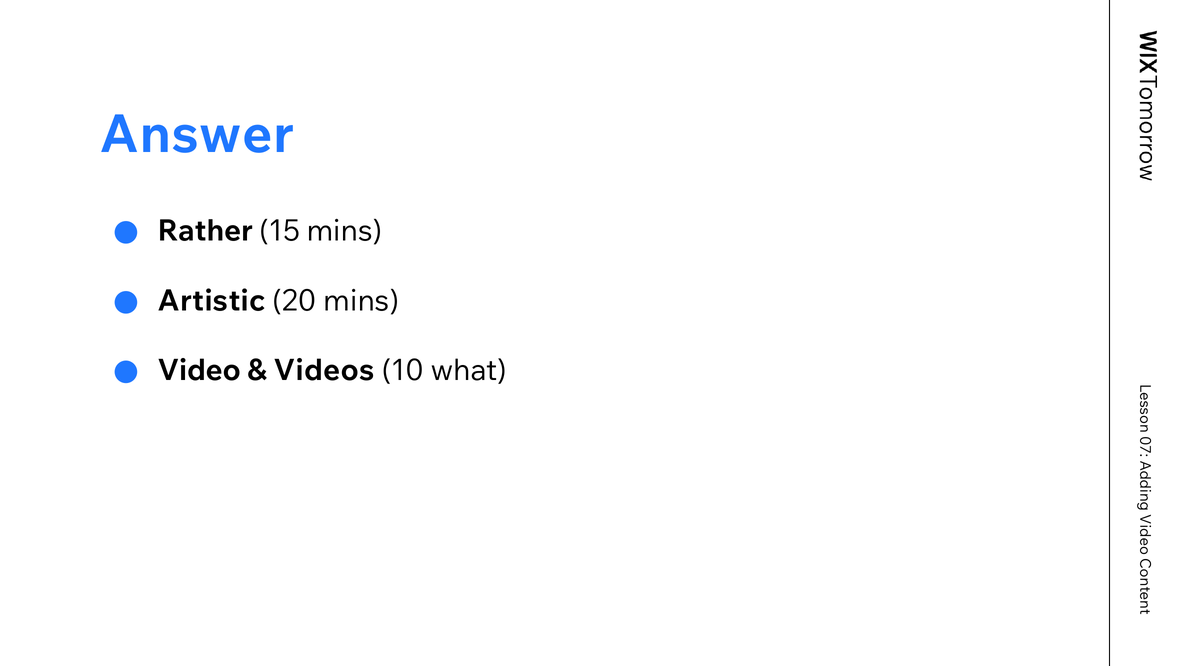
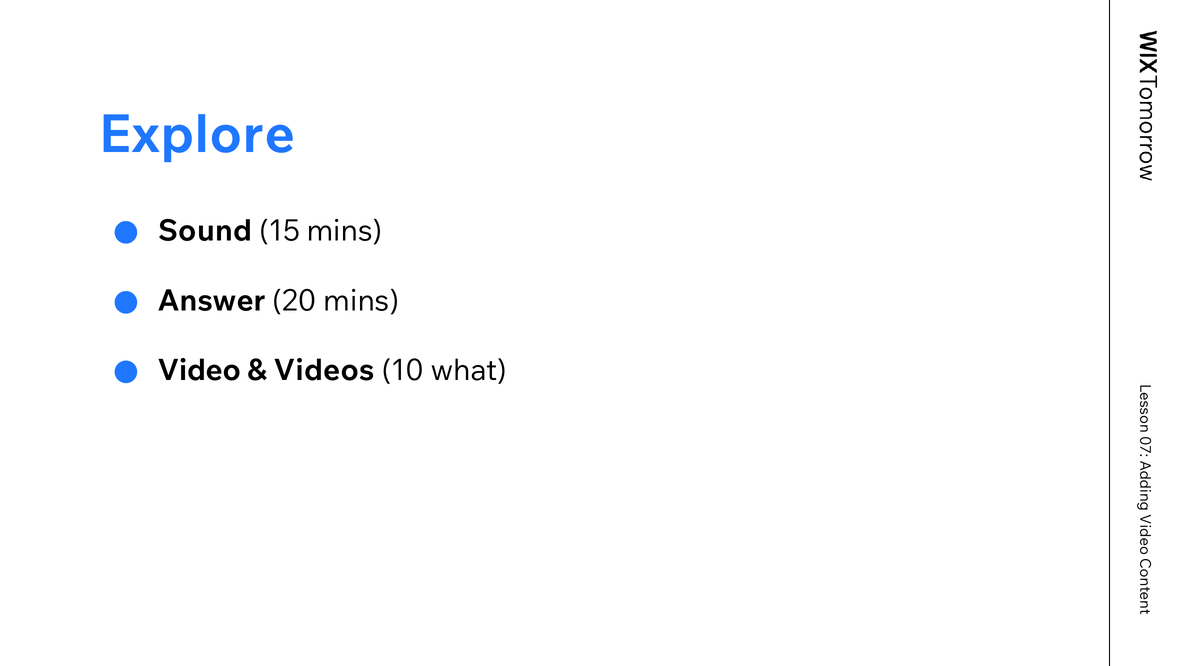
Answer: Answer -> Explore (197, 135)
Rather: Rather -> Sound (205, 231)
Artistic: Artistic -> Answer (212, 301)
